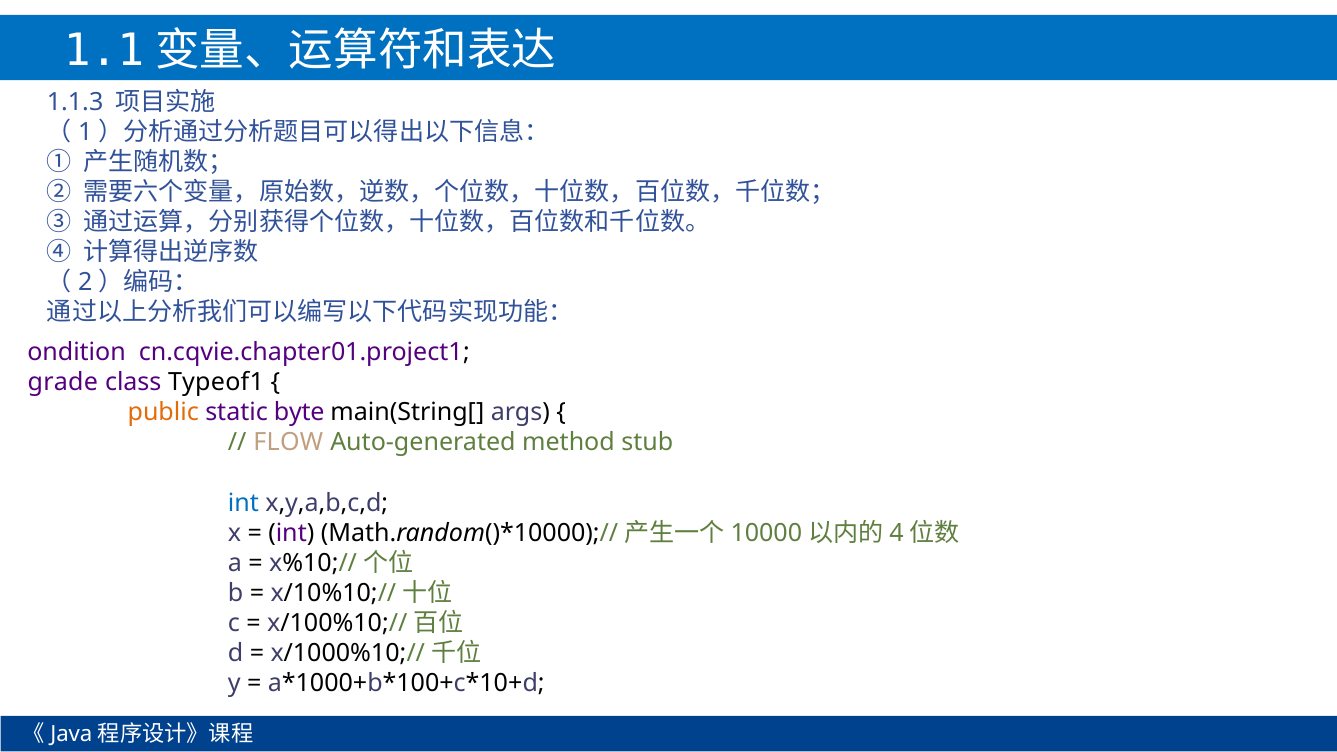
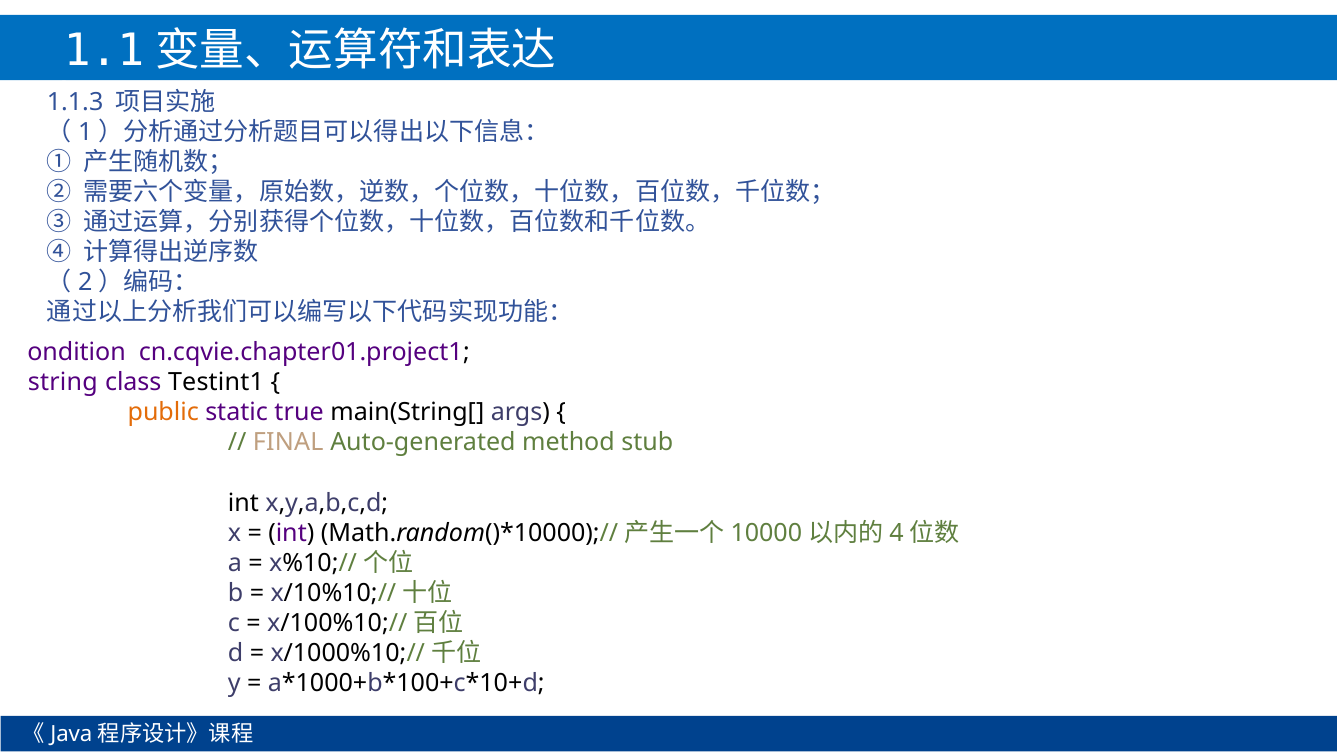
grade: grade -> string (63, 383)
Typeof1: Typeof1 -> Testint1 (216, 383)
byte: byte -> true (299, 413)
FLOW: FLOW -> FINAL (288, 443)
int colour: blue -> black (243, 503)
